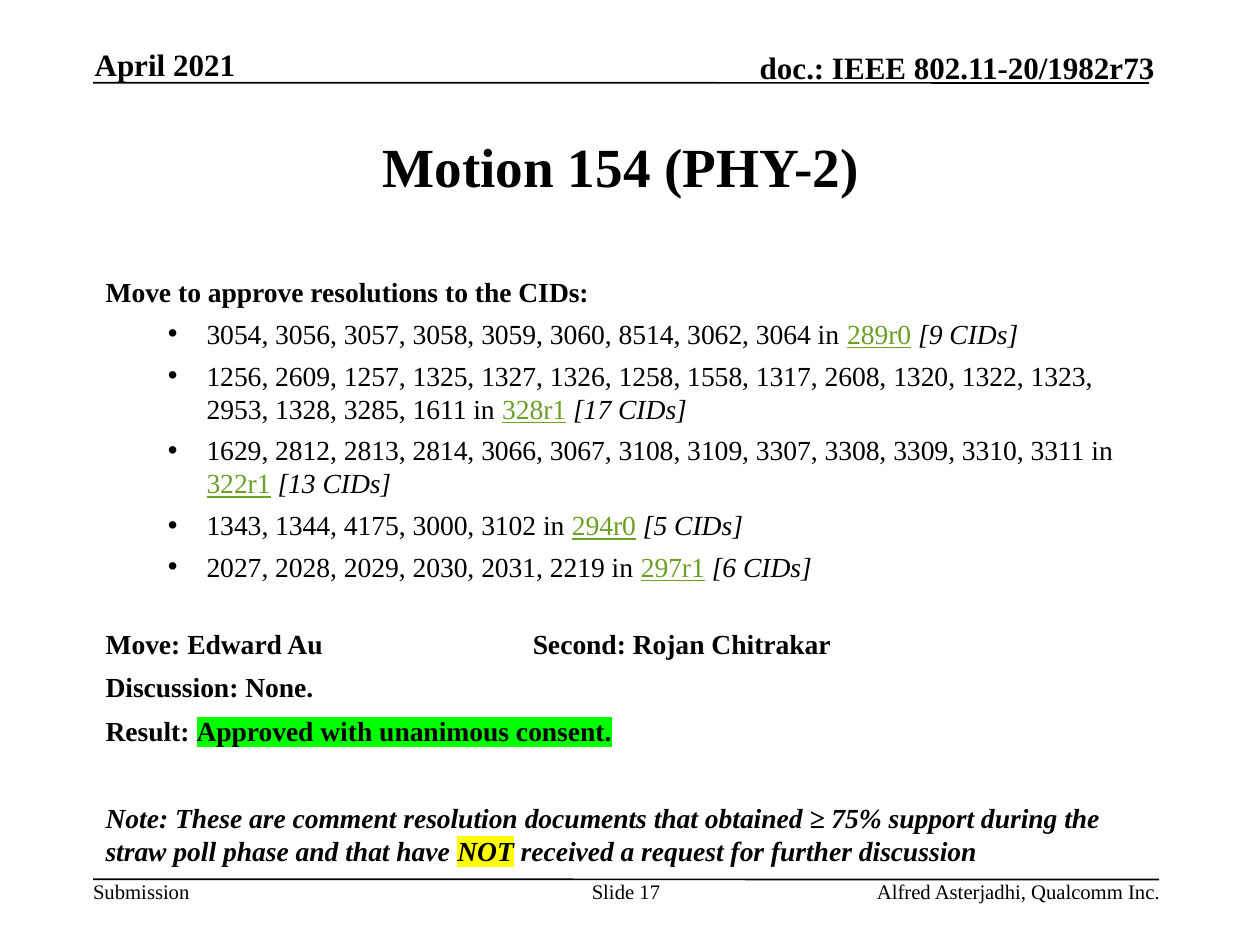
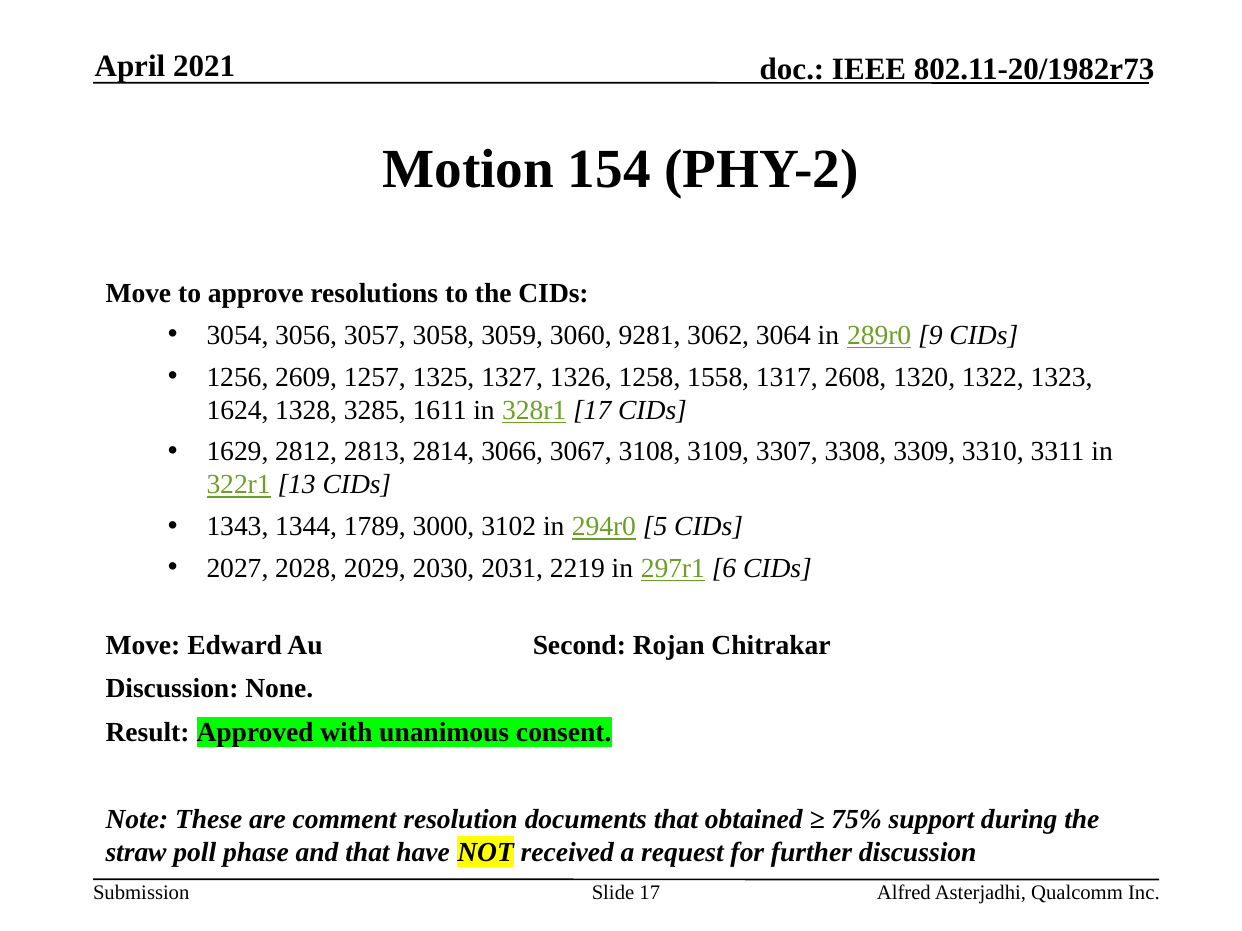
8514: 8514 -> 9281 (650, 336)
2953: 2953 -> 1624 (238, 410)
4175: 4175 -> 1789 (375, 527)
